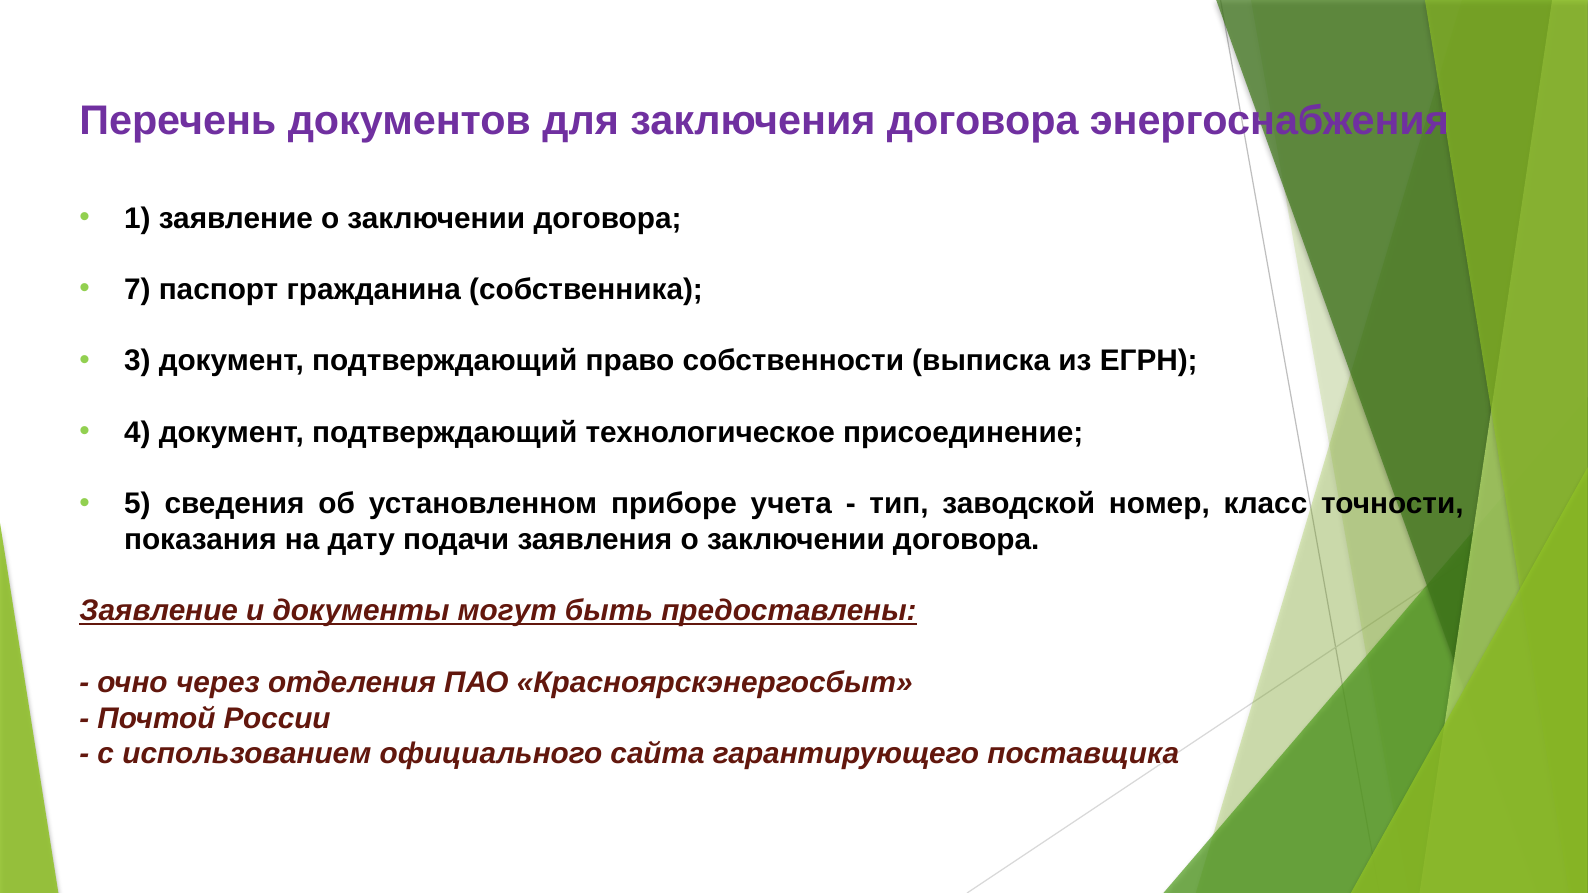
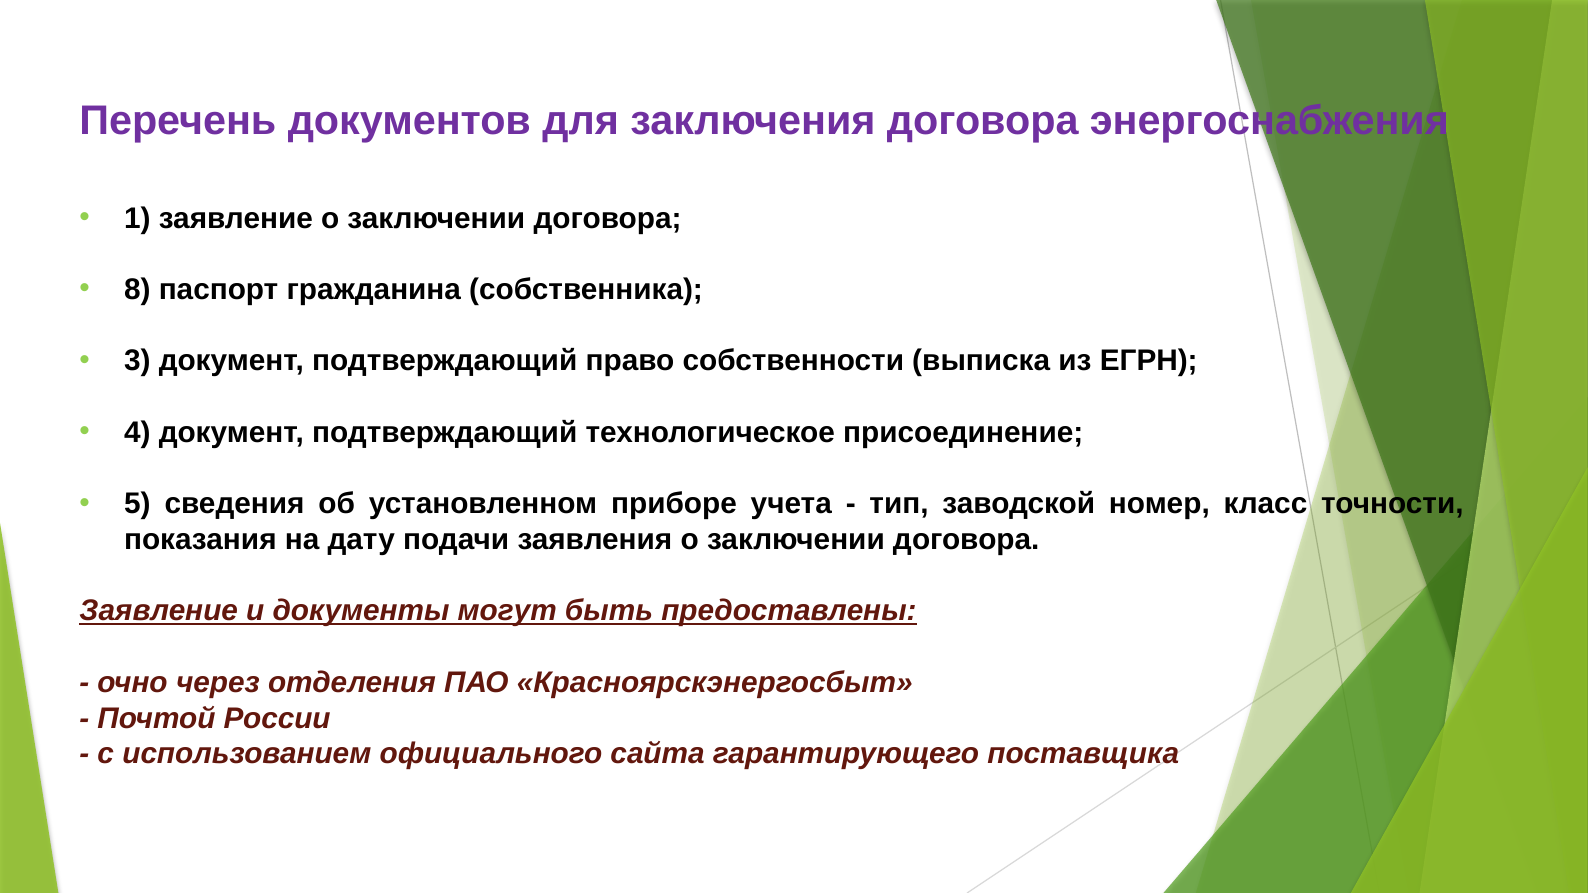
7: 7 -> 8 (137, 290)
